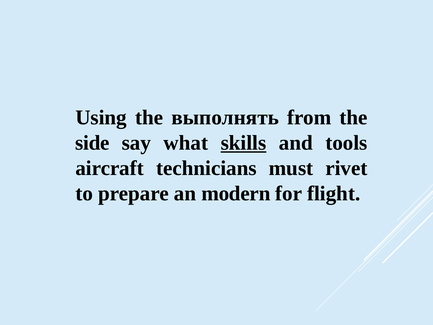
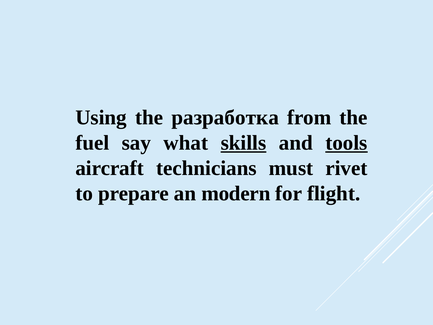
выполнять: выполнять -> разработка (225, 117)
side: side -> fuel (92, 143)
tools underline: none -> present (346, 143)
